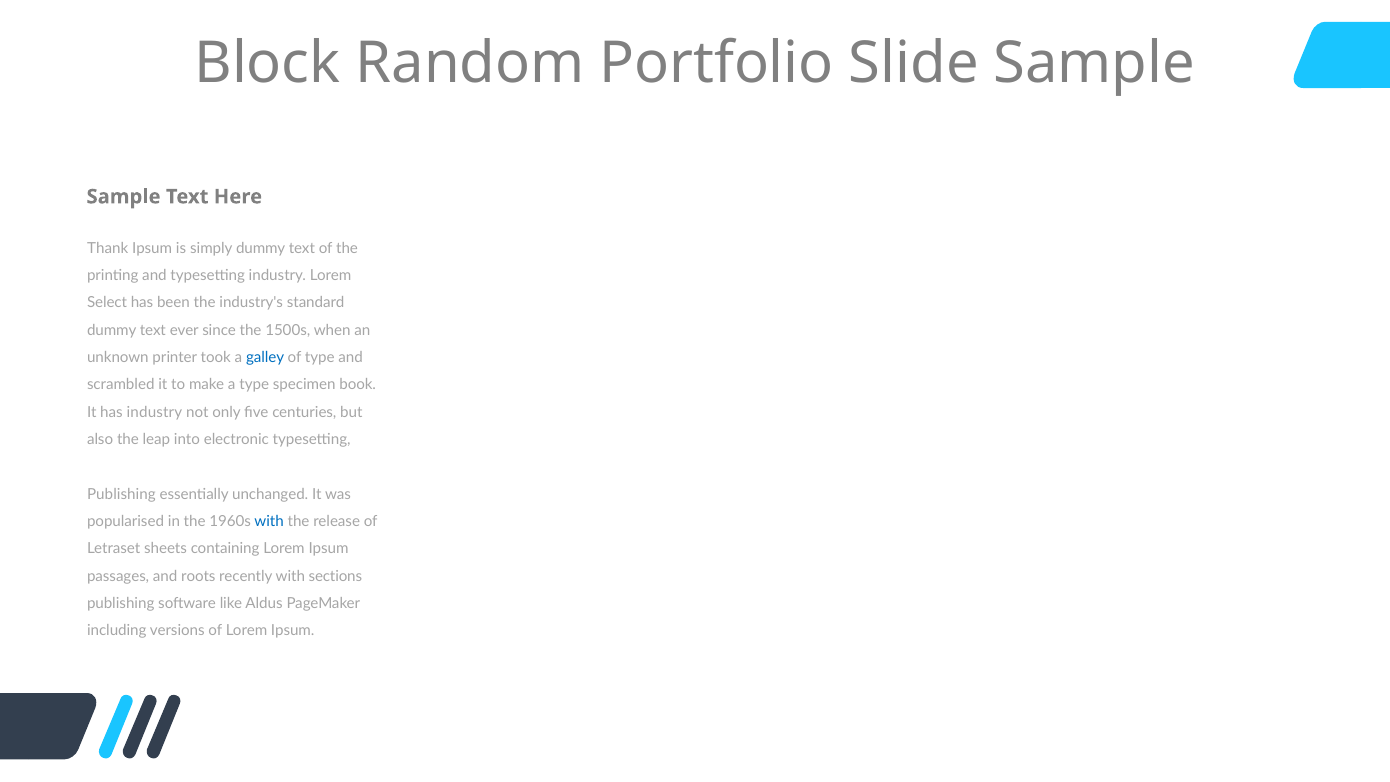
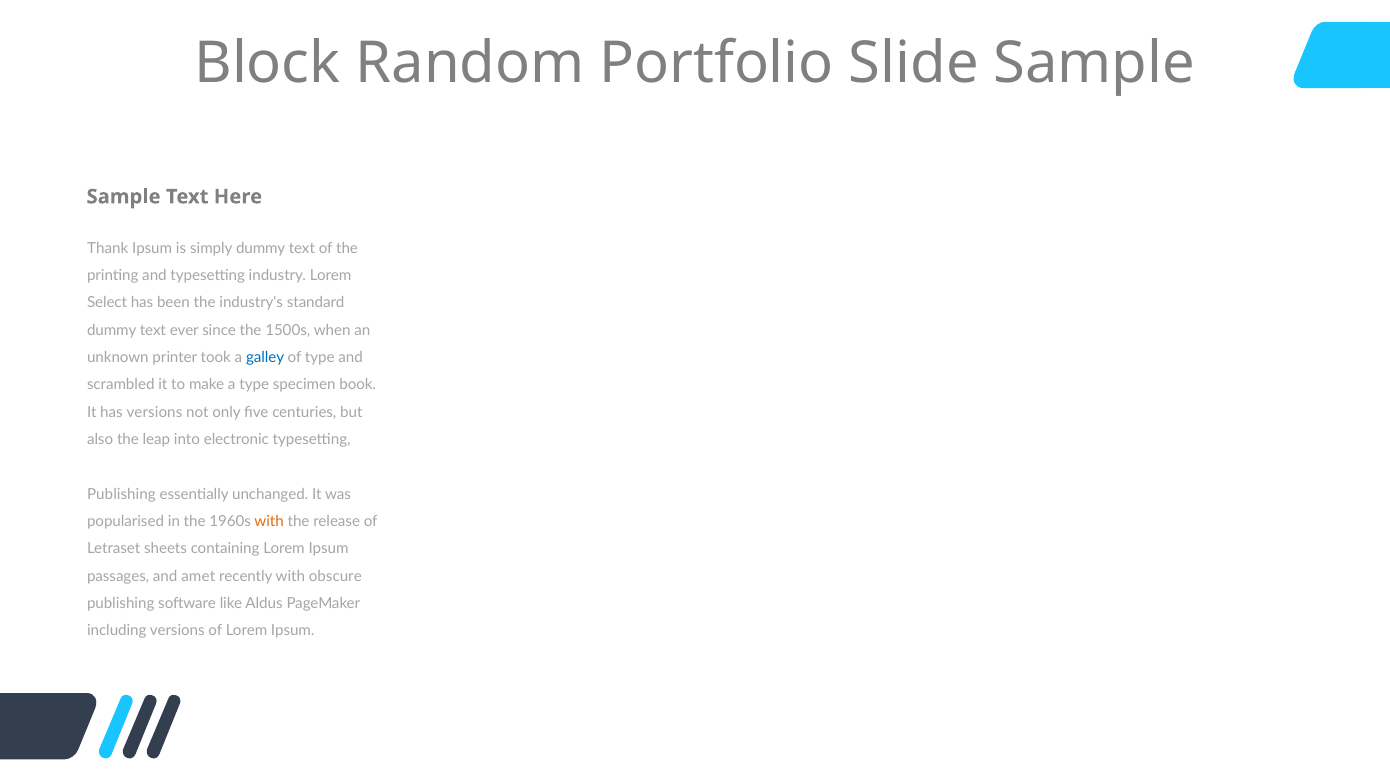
has industry: industry -> versions (154, 412)
with colour: blue -> orange (269, 521)
roots: roots -> amet (198, 576)
sections: sections -> obscure (335, 576)
